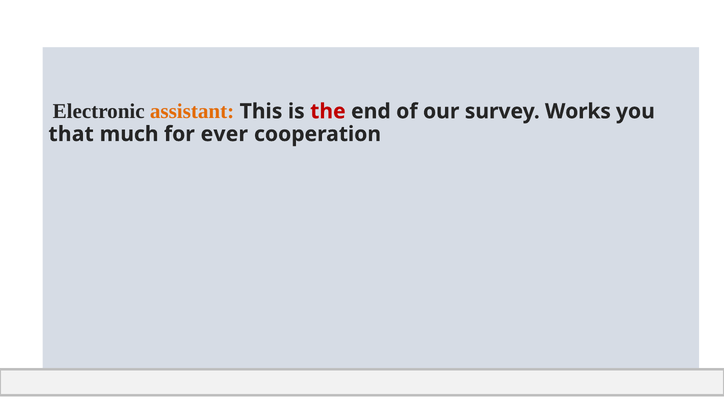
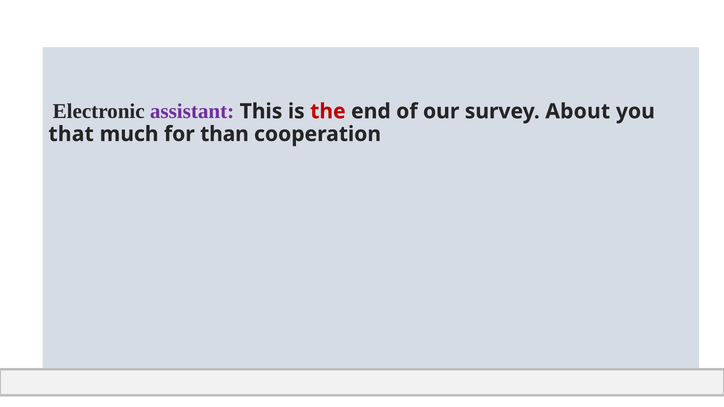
assistant colour: orange -> purple (192, 111)
Works: Works -> About (578, 111)
ever: ever -> than (225, 134)
